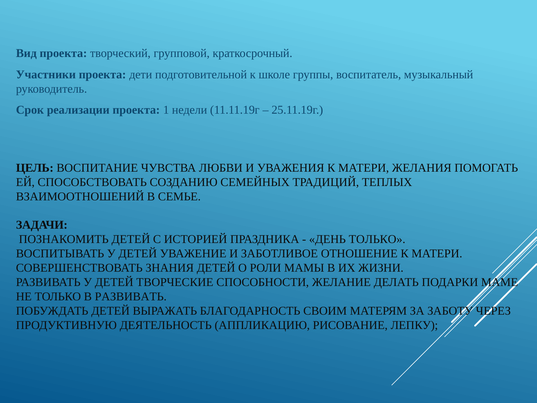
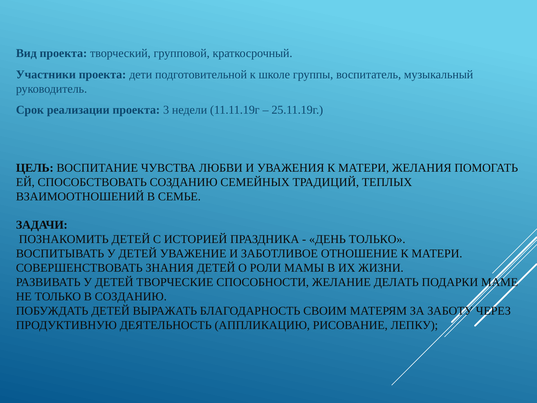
1: 1 -> 3 (166, 110)
В РАЗВИВАТЬ: РАЗВИВАТЬ -> СОЗДАНИЮ (131, 296)
